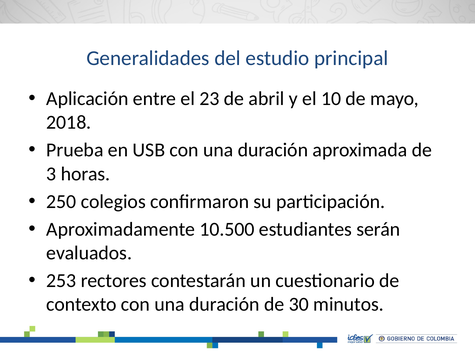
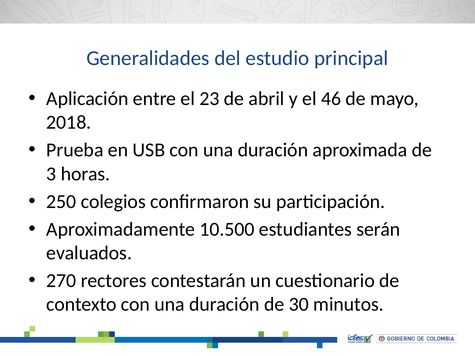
10: 10 -> 46 (331, 99)
253: 253 -> 270 (61, 281)
